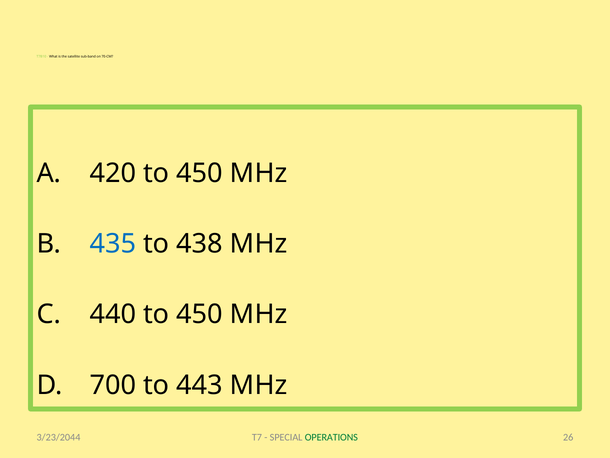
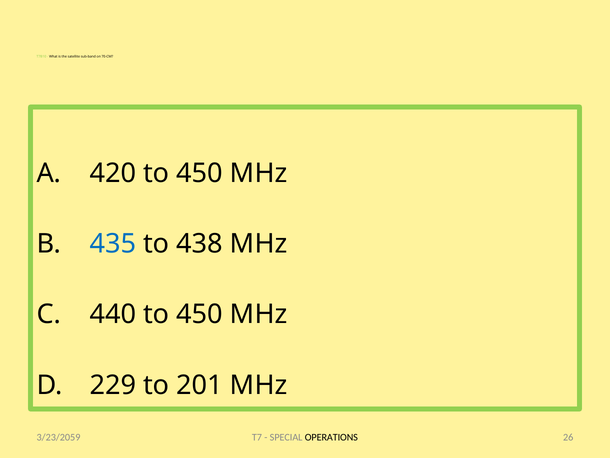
700: 700 -> 229 (113, 385)
443: 443 -> 201 (200, 385)
OPERATIONS colour: green -> black (331, 437)
3/23/2044: 3/23/2044 -> 3/23/2059 (58, 437)
